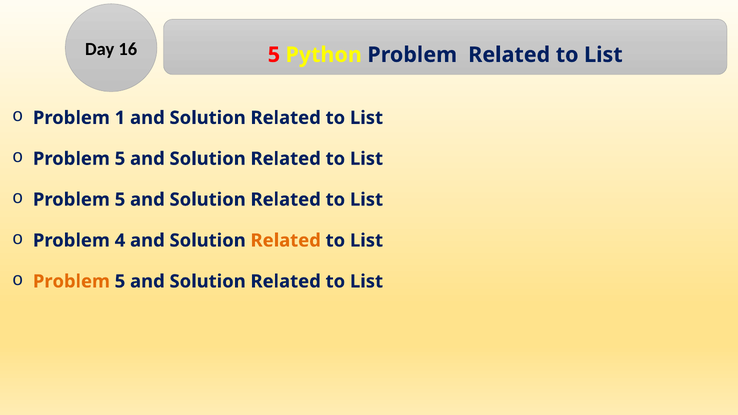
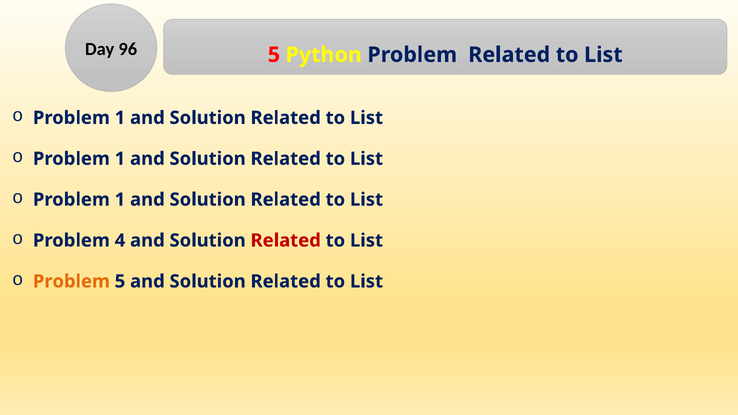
16: 16 -> 96 (128, 49)
5: 5 -> 1 (120, 159)
5: 5 -> 1 (120, 200)
Related colour: orange -> red (286, 241)
